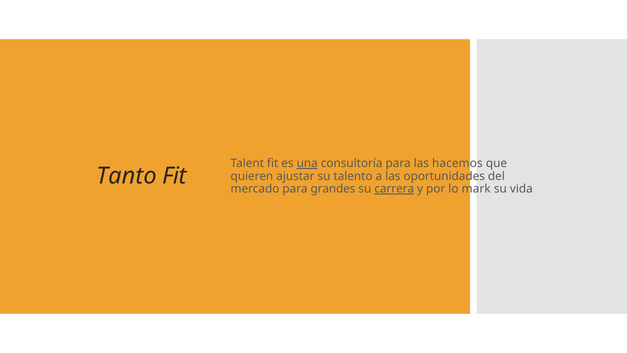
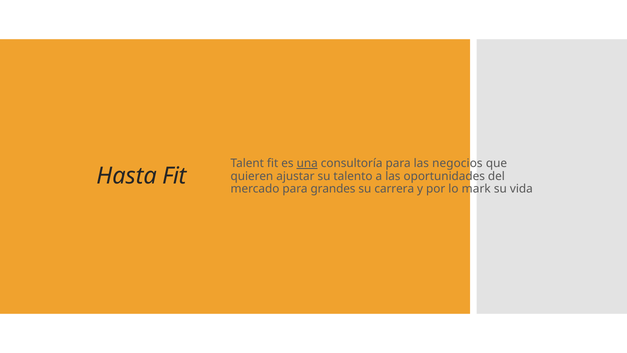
hacemos: hacemos -> negocios (457, 163)
Tanto: Tanto -> Hasta (127, 176)
carrera underline: present -> none (394, 189)
